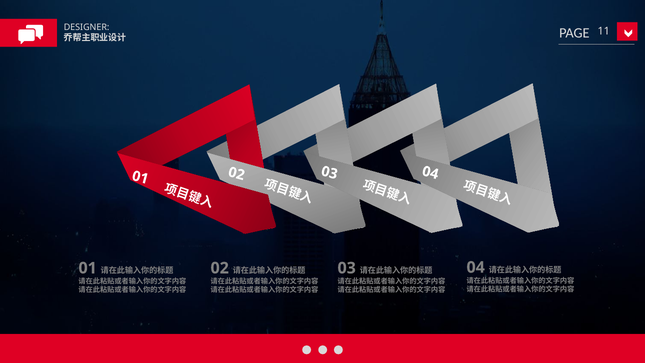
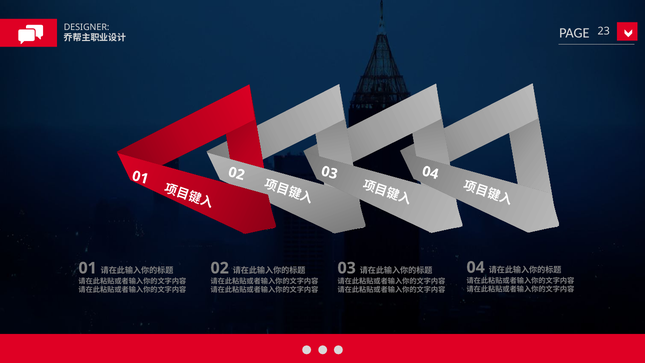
11: 11 -> 23 (604, 31)
